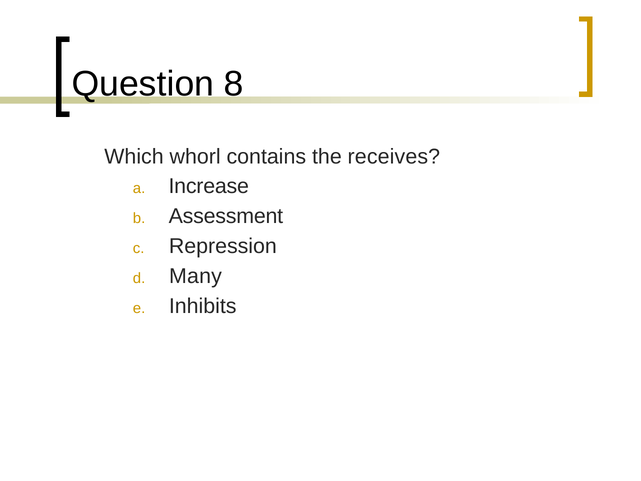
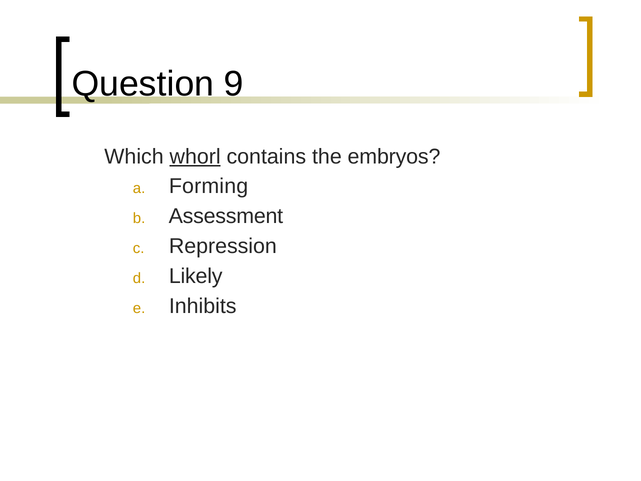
8: 8 -> 9 (234, 84)
whorl underline: none -> present (195, 156)
receives: receives -> embryos (394, 156)
Increase: Increase -> Forming (209, 186)
Many: Many -> Likely (196, 276)
